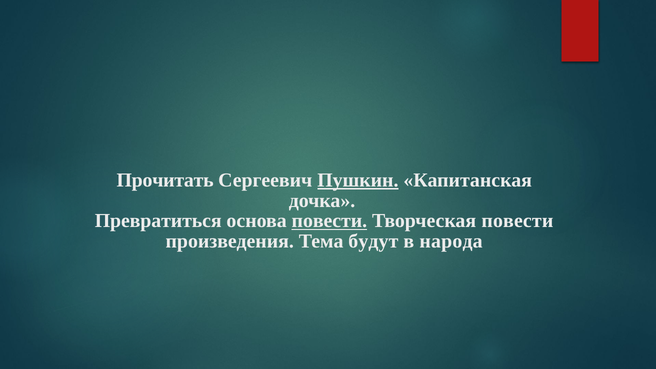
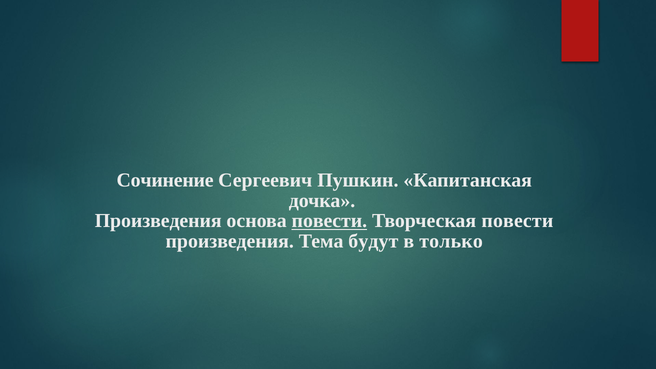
Прочитать: Прочитать -> Сочинение (165, 180)
Пушкин underline: present -> none (358, 180)
Превратиться: Превратиться -> Произведения (158, 221)
народа: народа -> только (451, 241)
